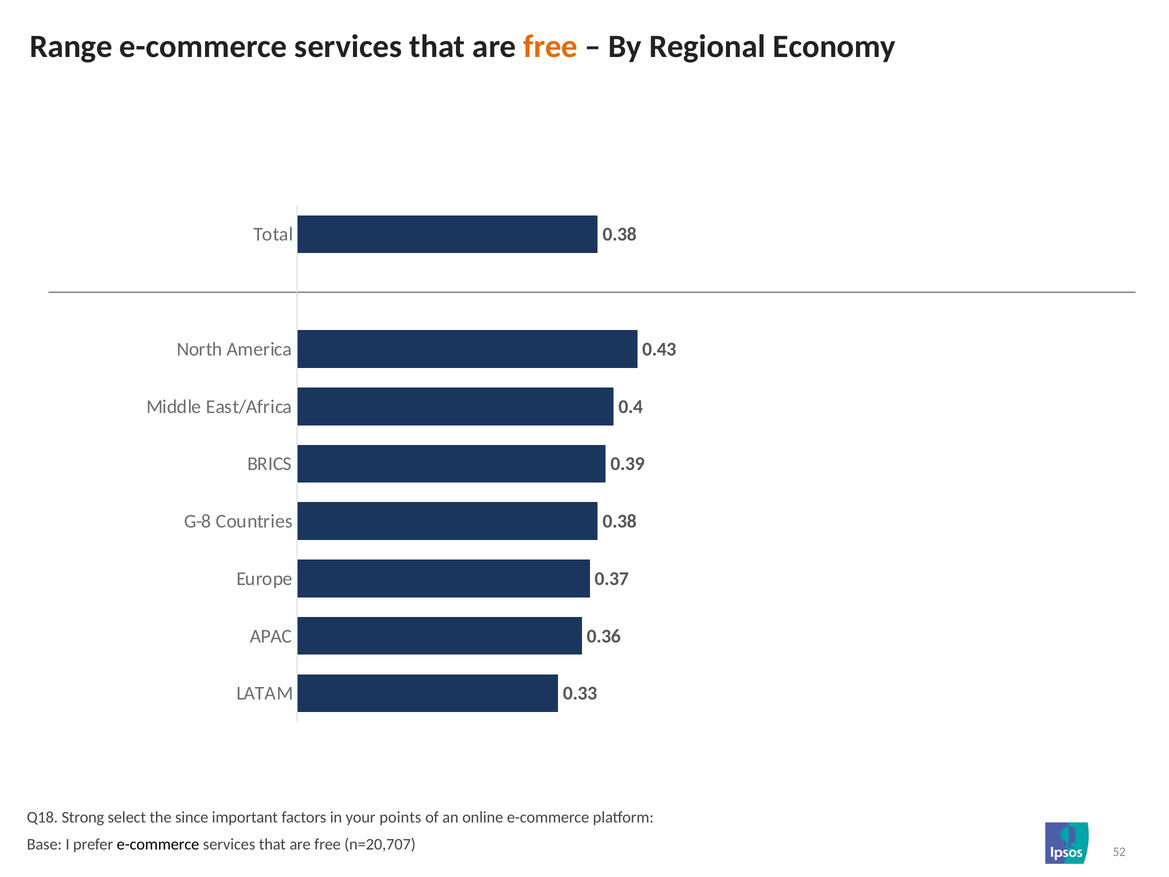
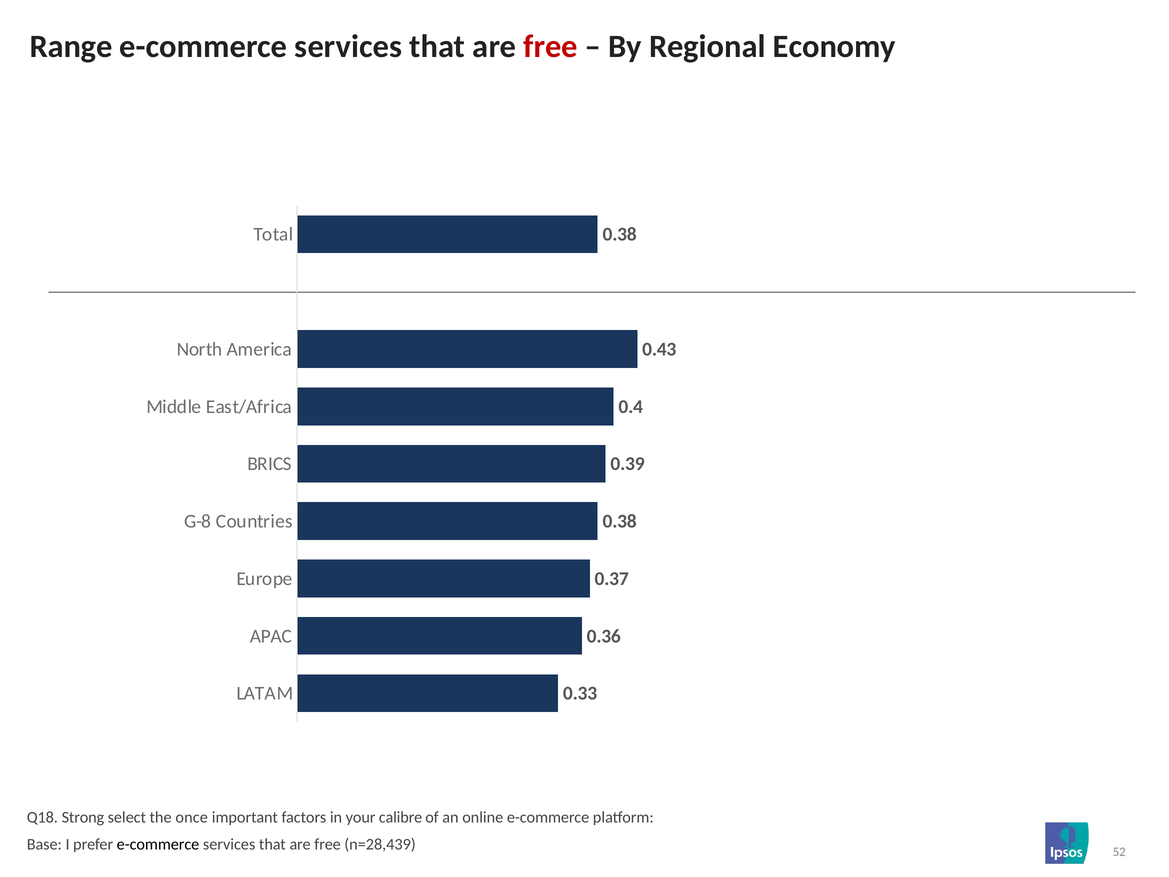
free colour: orange -> red (551, 47)
since: since -> once (192, 817)
points: points -> calibre (401, 817)
n=20,707: n=20,707 -> n=28,439 (380, 844)
